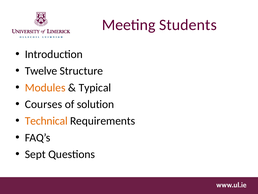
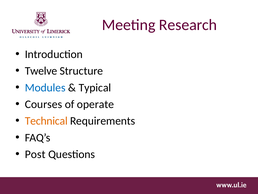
Students: Students -> Research (188, 25)
Modules colour: orange -> blue (45, 87)
solution: solution -> operate (95, 104)
Sept: Sept -> Post (35, 154)
